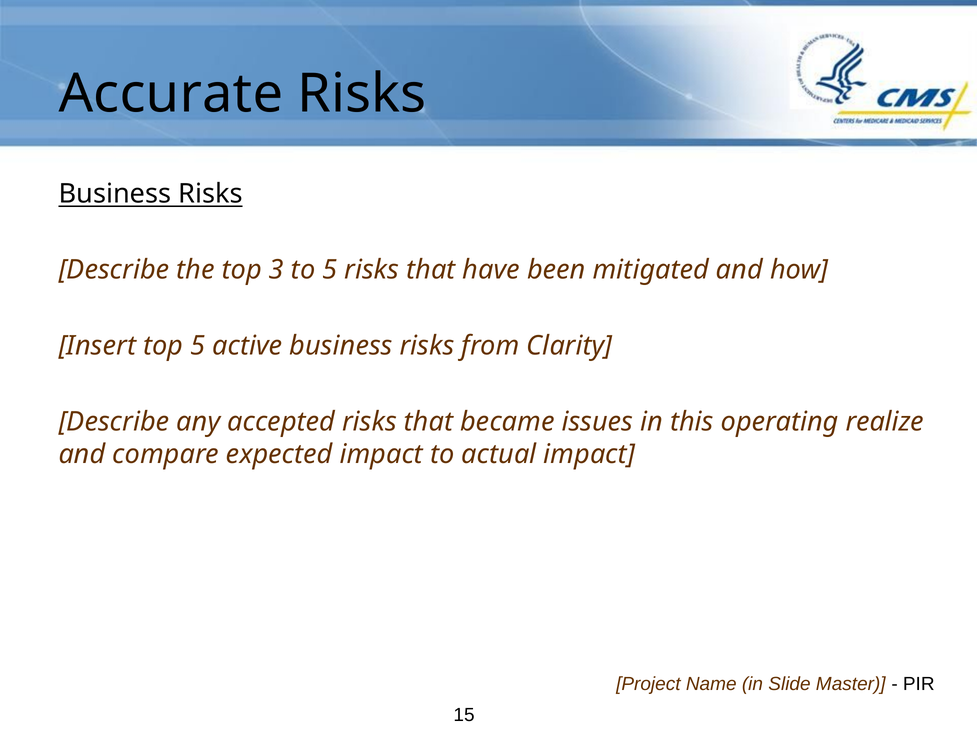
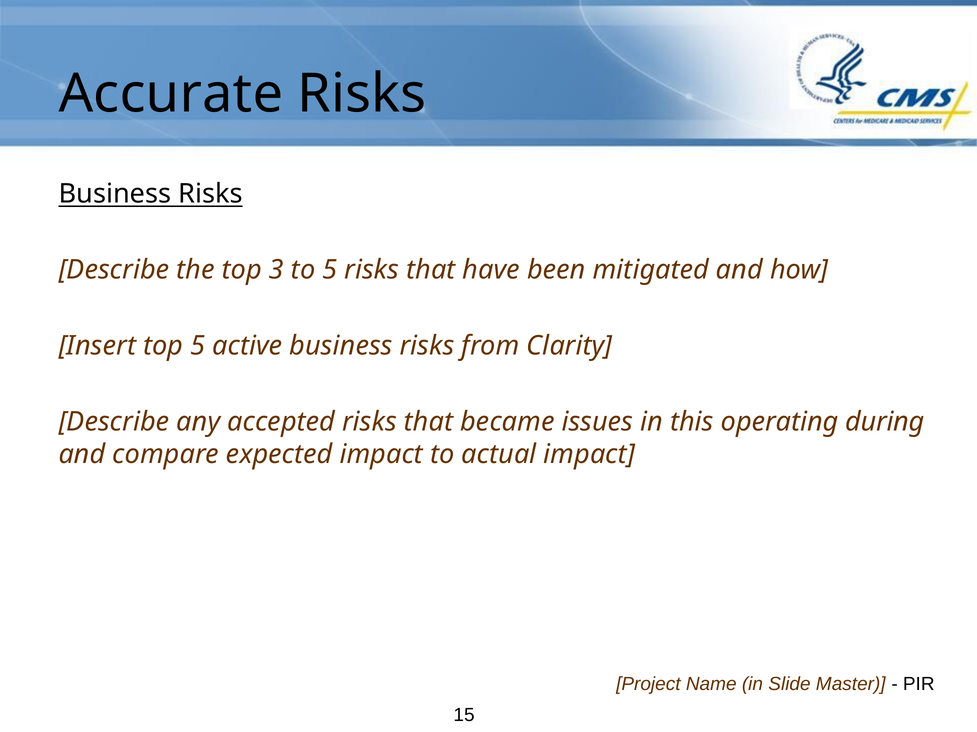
realize: realize -> during (885, 422)
